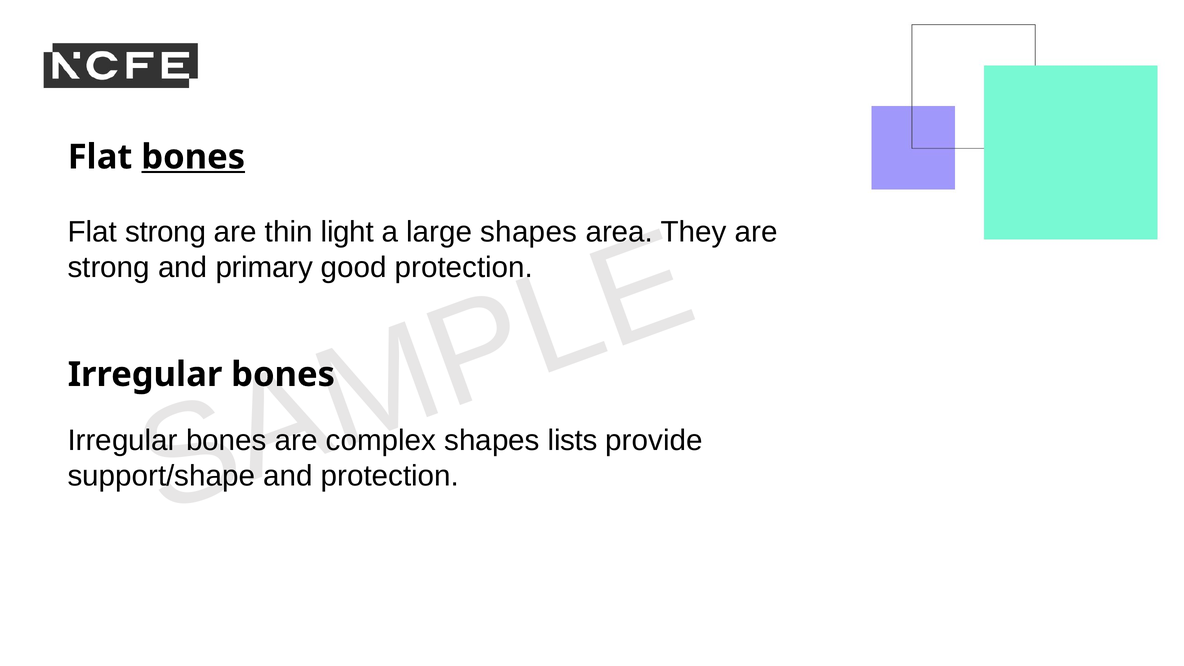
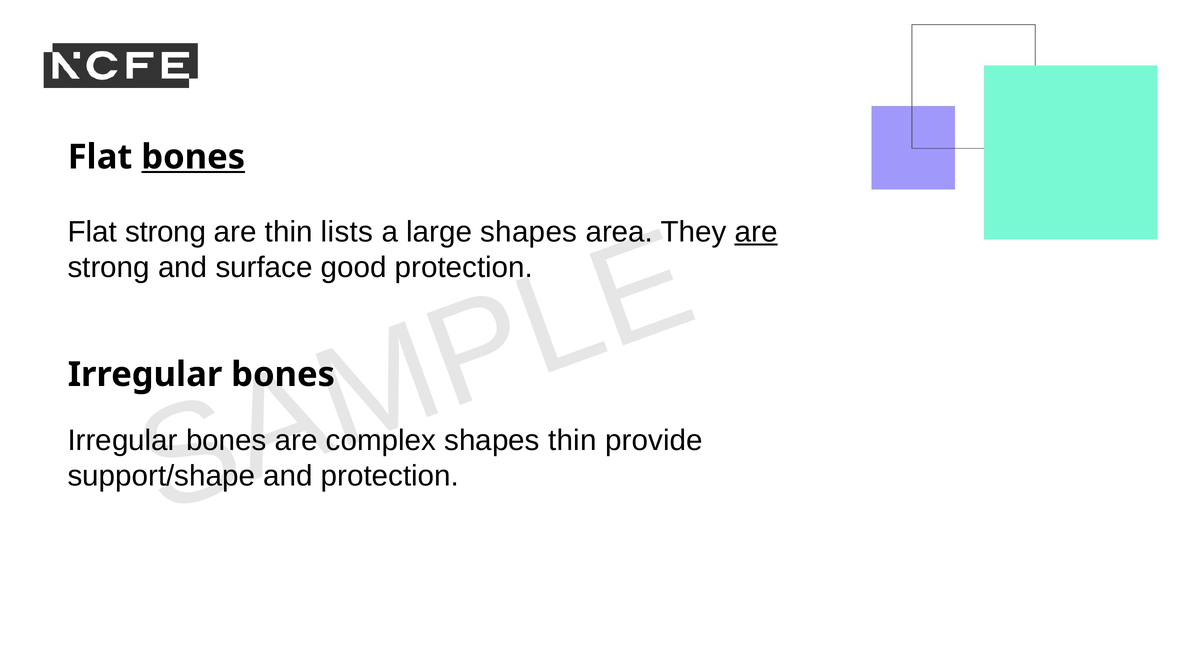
light: light -> lists (347, 232)
are underline: none -> present (756, 232)
primary: primary -> surface (264, 267)
lists: lists -> thin (572, 441)
